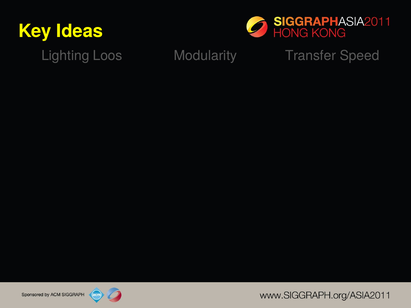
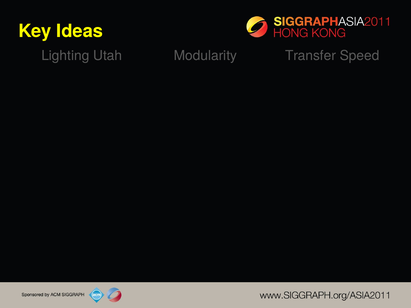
Loos: Loos -> Utah (108, 56)
